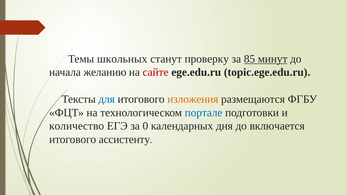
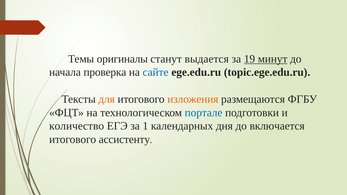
школьных: школьных -> оригиналы (122, 59)
проверку: проверку -> выдается (207, 59)
85: 85 -> 19 (249, 59)
желанию: желанию -> проверка (105, 72)
сайте colour: red -> blue (156, 72)
для colour: blue -> orange (107, 99)
0: 0 -> 1 (145, 126)
